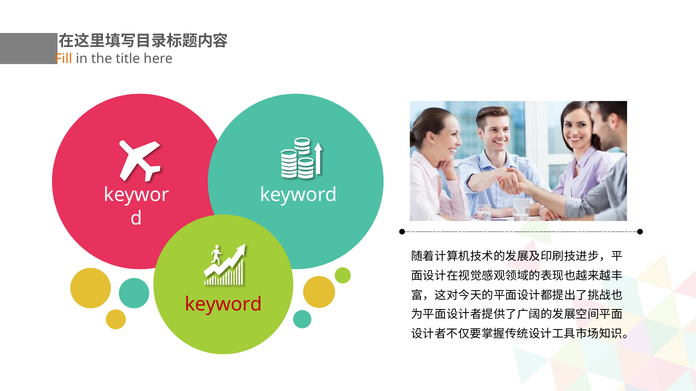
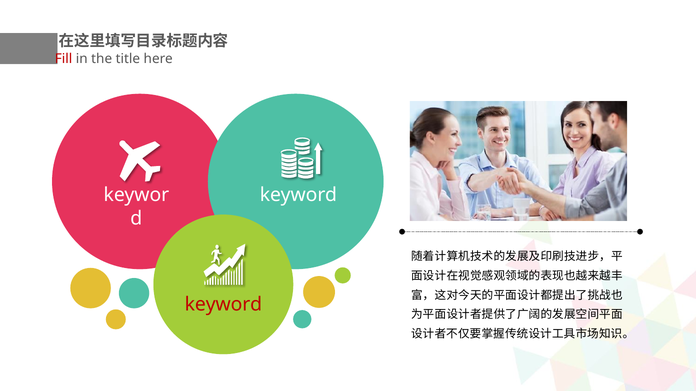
Fill colour: orange -> red (64, 59)
